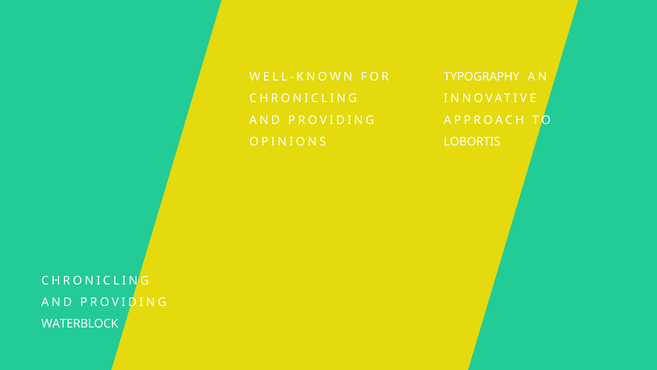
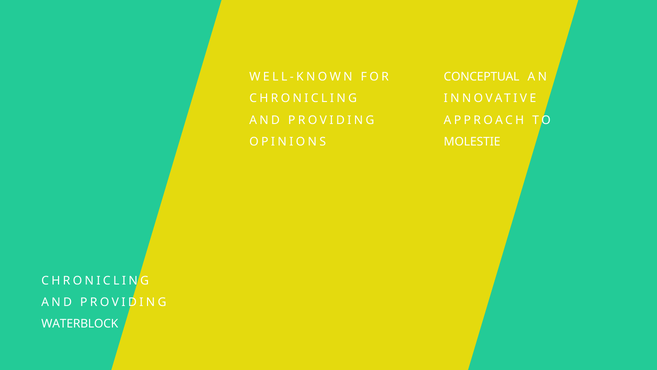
TYPOGRAPHY: TYPOGRAPHY -> CONCEPTUAL (482, 77)
LOBORTIS: LOBORTIS -> MOLESTIE (472, 142)
